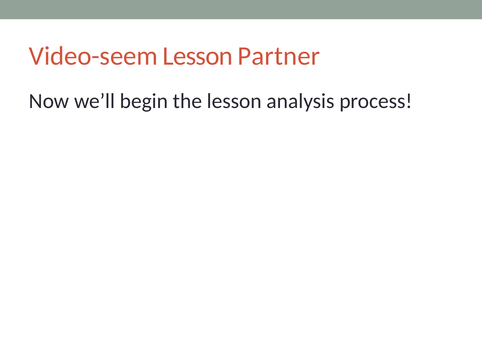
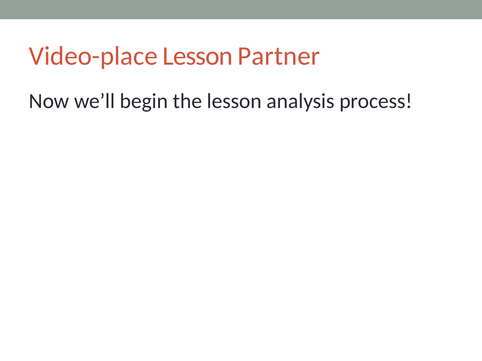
Video-seem: Video-seem -> Video-place (93, 56)
